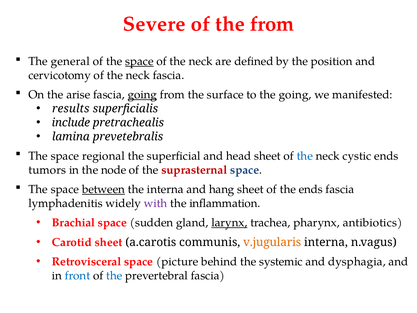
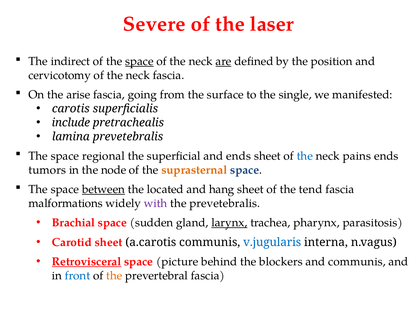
the from: from -> laser (272, 24)
general: general -> indirect (70, 61)
are underline: none -> present (224, 61)
going underline: present -> none (142, 95)
the going: going -> single (295, 95)
results: results -> carotis (71, 109)
and head: head -> ends (239, 156)
cystic: cystic -> pains (357, 156)
suprasternal colour: red -> orange (194, 170)
the interna: interna -> located (165, 189)
the ends: ends -> tend (311, 189)
lymphadenitis: lymphadenitis -> malformations (66, 203)
the inflammation: inflammation -> prevetebralis (225, 203)
antibiotics: antibiotics -> parasitosis (373, 223)
v.jugularis colour: orange -> blue (272, 242)
Retrovisceral underline: none -> present (87, 262)
systemic: systemic -> blockers (281, 262)
and dysphagia: dysphagia -> communis (357, 262)
the colour: blue -> orange (114, 275)
